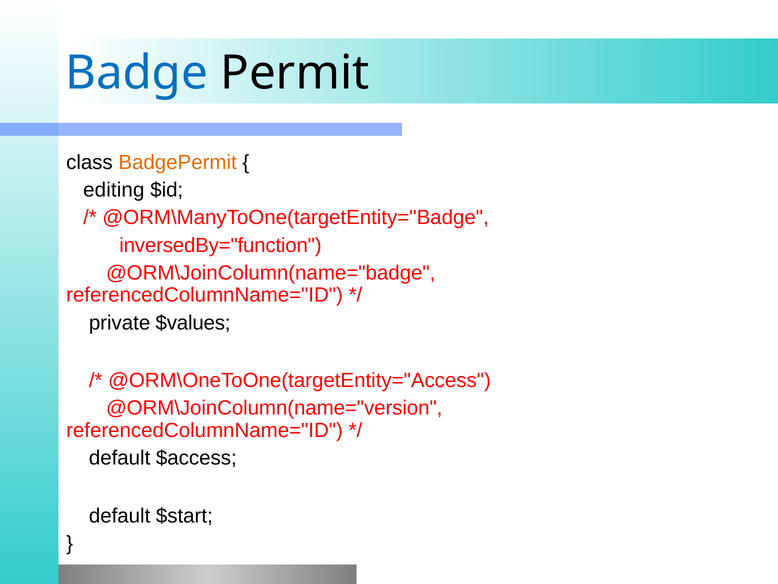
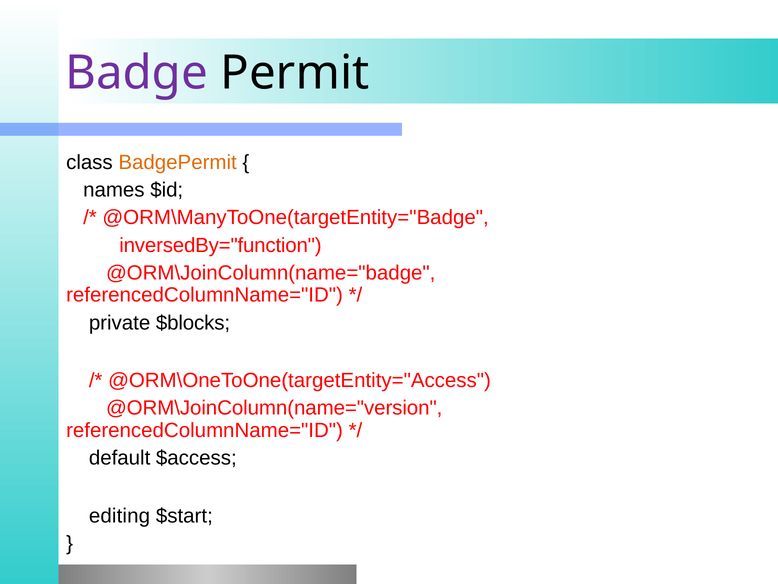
Badge colour: blue -> purple (137, 73)
editing: editing -> names (114, 190)
$values: $values -> $blocks (193, 322)
default: default -> editing (120, 515)
